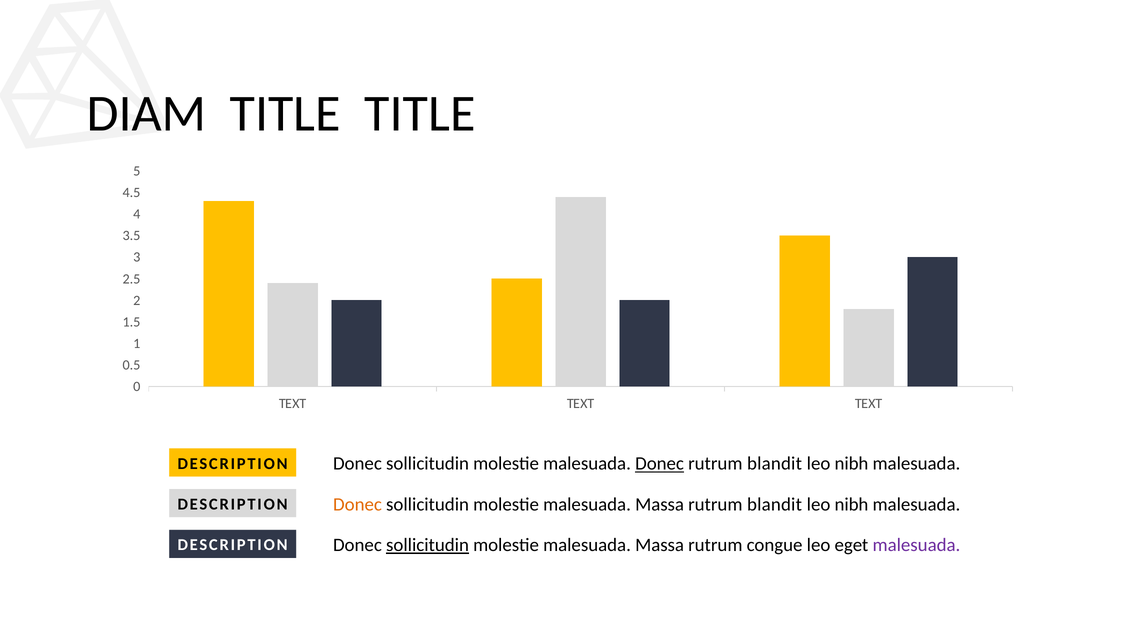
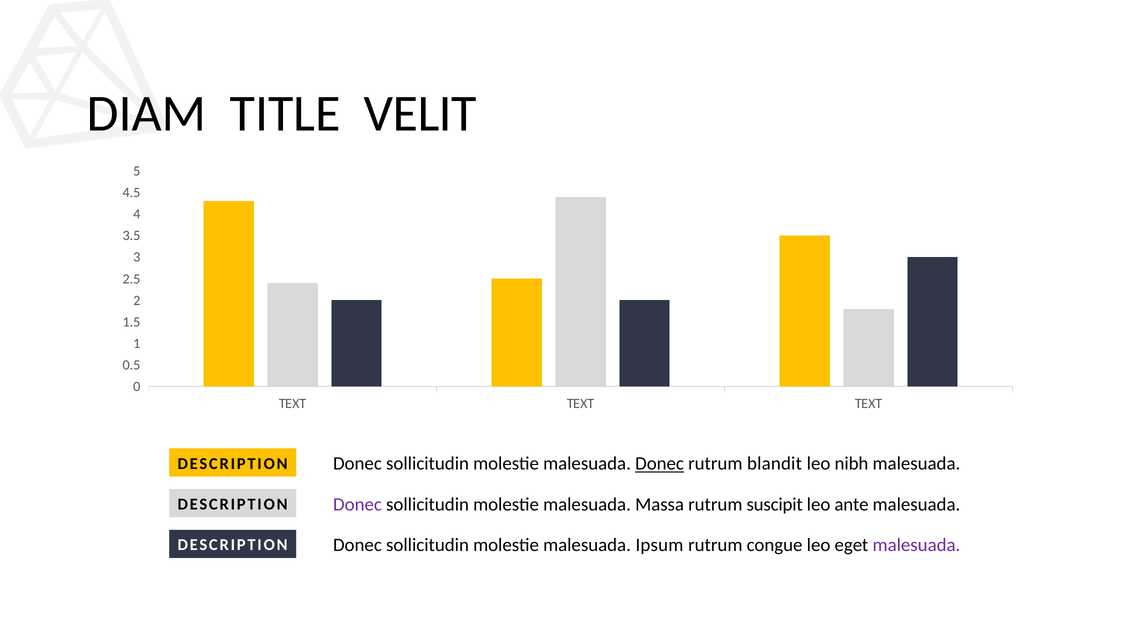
TITLE TITLE: TITLE -> VELIT (420, 114)
Donec colour: orange -> purple (358, 505)
blandit: blandit -> suscipit (775, 505)
nibh: nibh -> ante (852, 505)
sollicitudin underline: present -> none (428, 546)
Massa: Massa -> Ipsum (659, 546)
